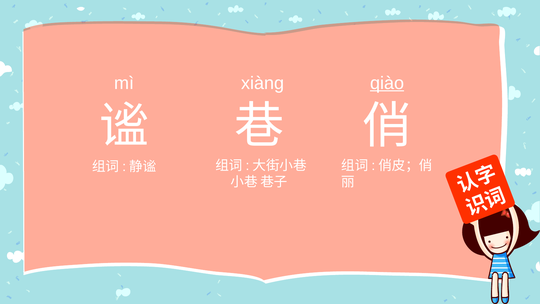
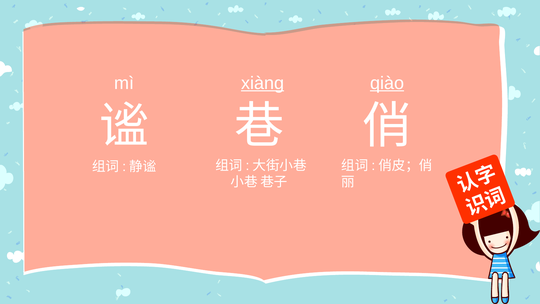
xiàng underline: none -> present (263, 83)
